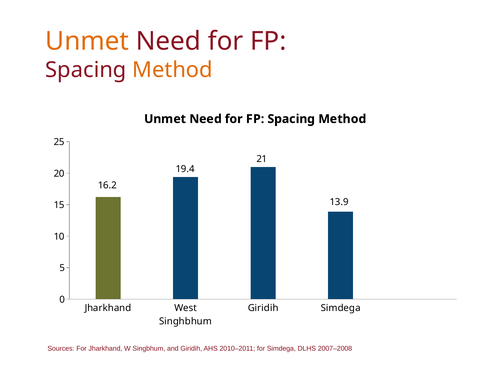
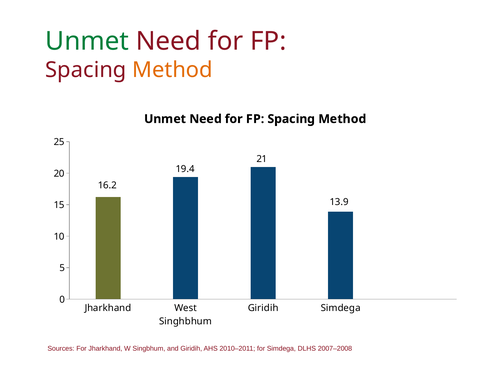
Unmet colour: orange -> green (87, 41)
